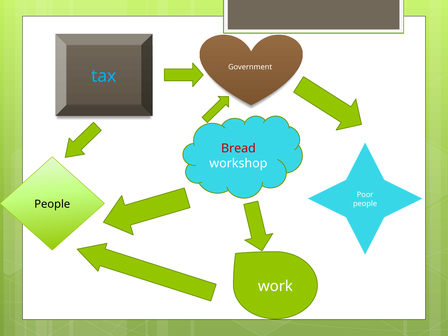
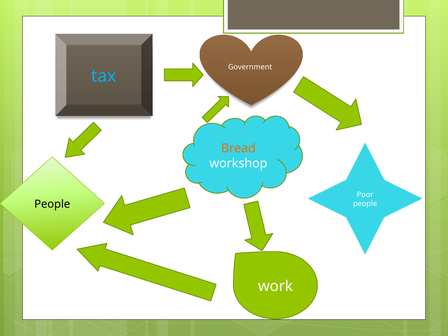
Bread colour: red -> orange (238, 148)
